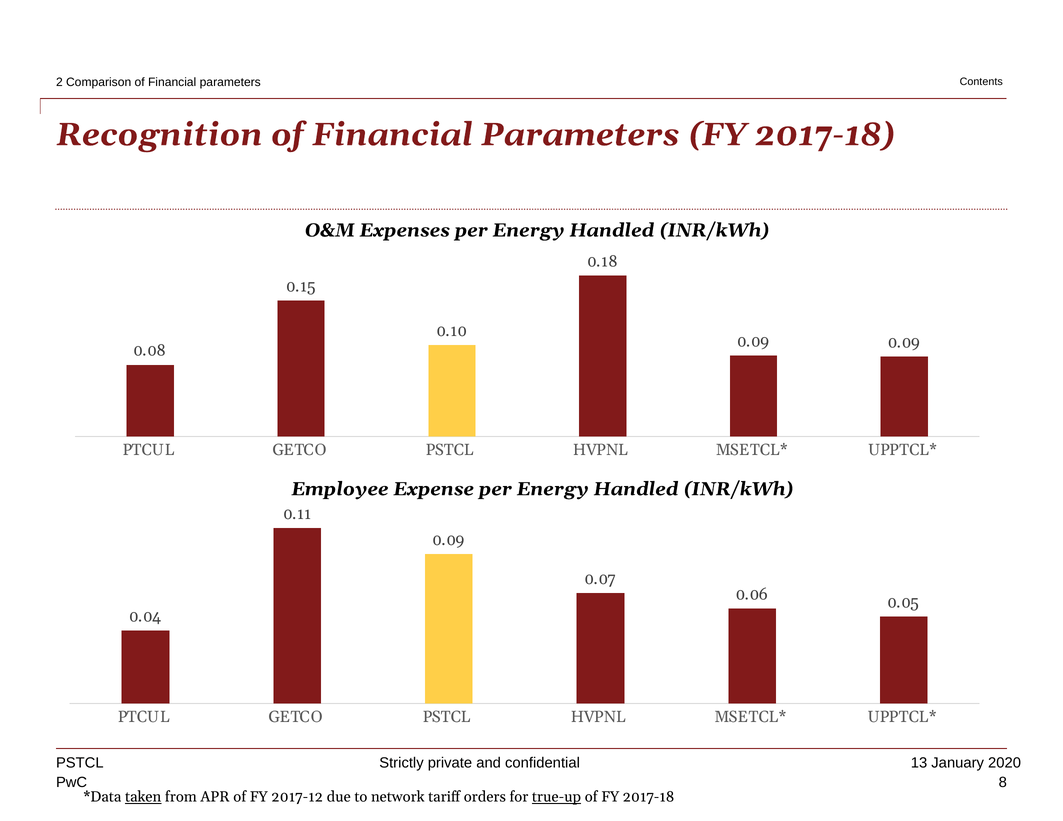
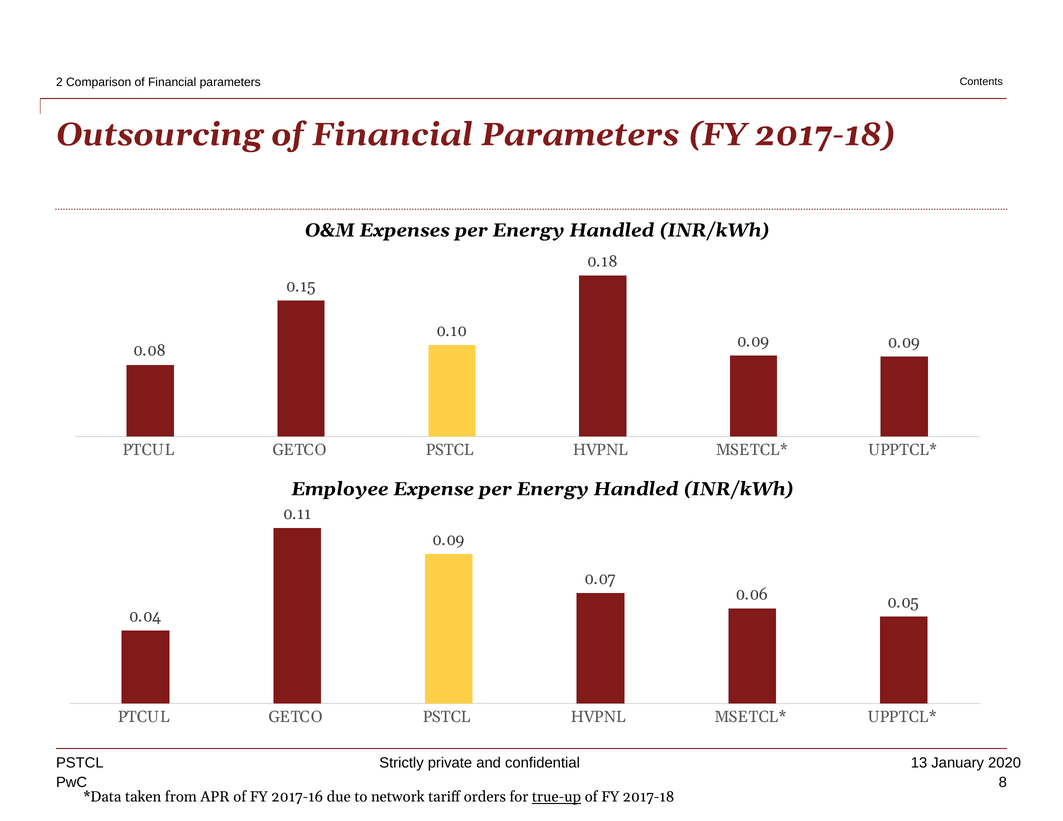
Recognition: Recognition -> Outsourcing (160, 135)
taken underline: present -> none (143, 798)
2017-12: 2017-12 -> 2017-16 (297, 798)
